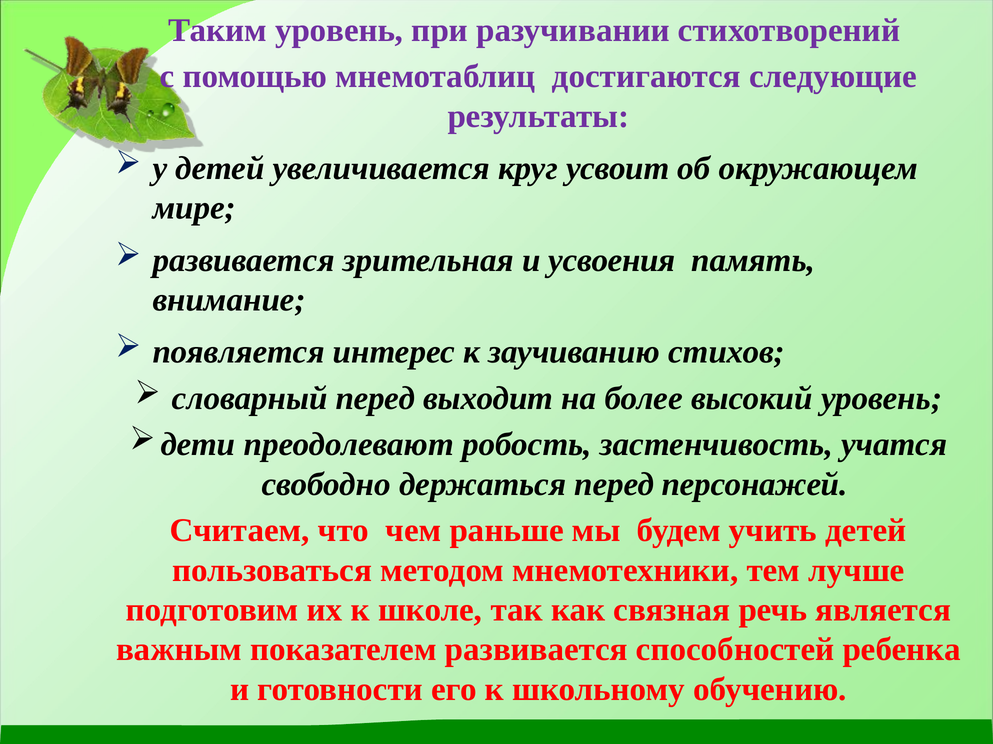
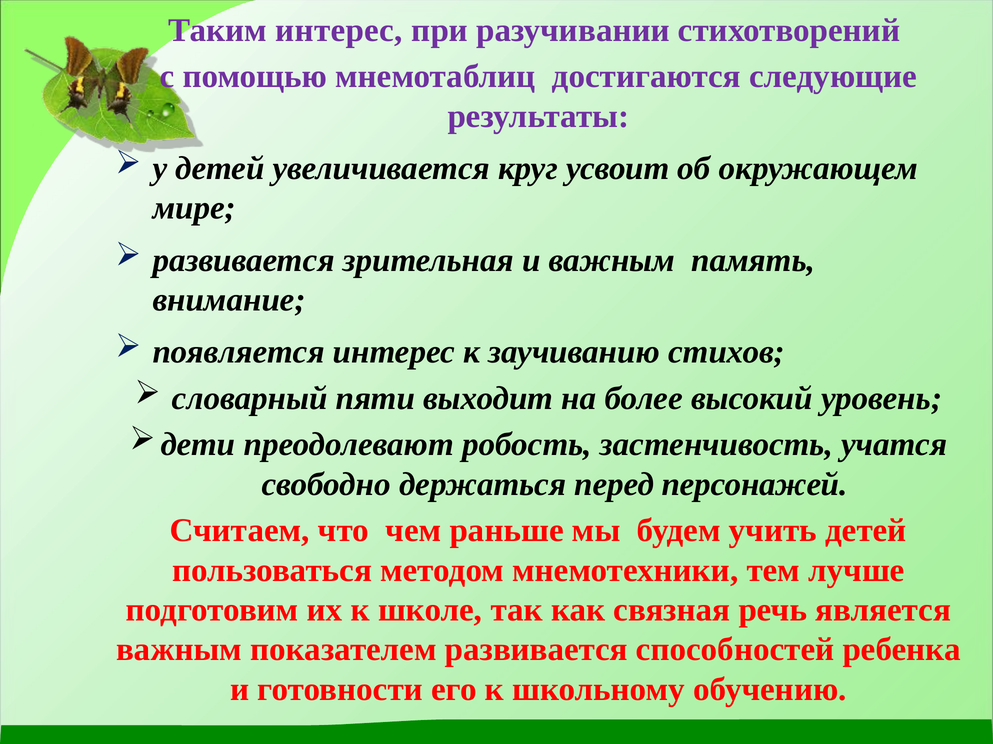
Таким уровень: уровень -> интерес (339, 30)
и усвоения: усвоения -> важным (612, 260)
словарный перед: перед -> пяти (375, 399)
